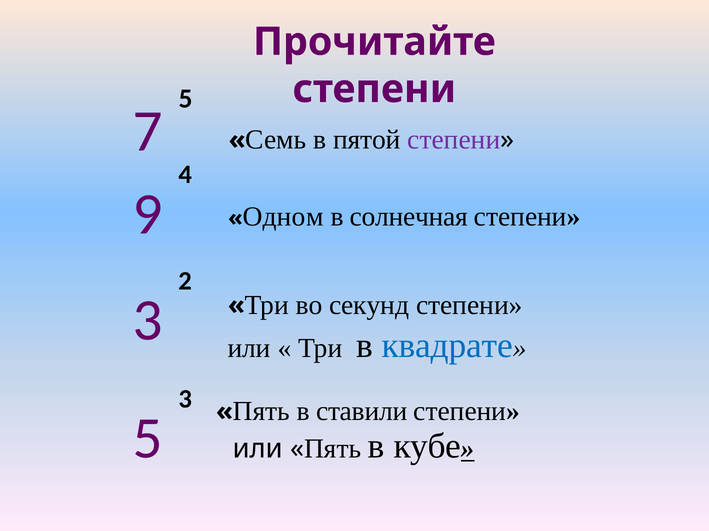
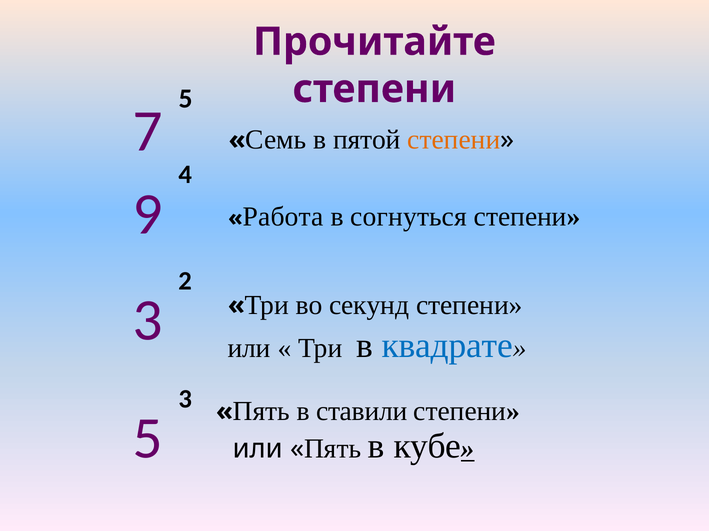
степени colour: purple -> orange (454, 140)
Одном: Одном -> Работа (283, 217)
солнечная: солнечная -> согнуться (409, 217)
